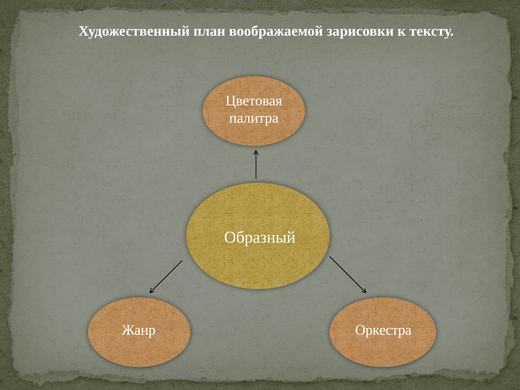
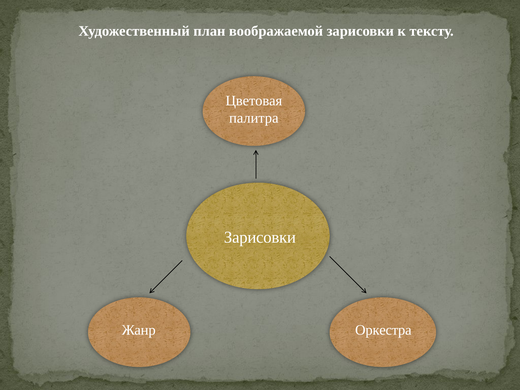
Образный: Образный -> Зарисовки (260, 237)
